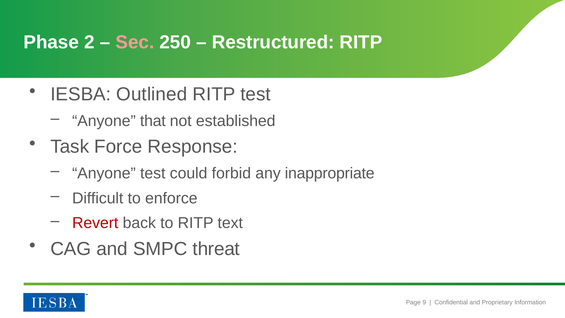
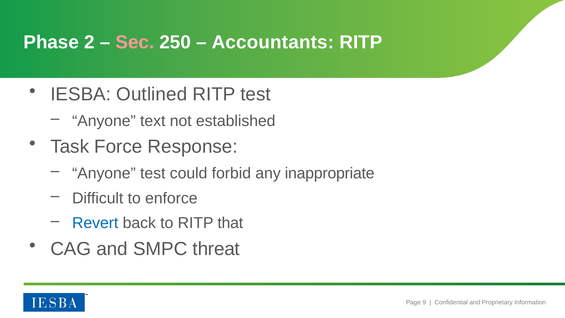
Restructured: Restructured -> Accountants (273, 42)
that: that -> text (153, 121)
Revert colour: red -> blue (95, 223)
text: text -> that (230, 223)
